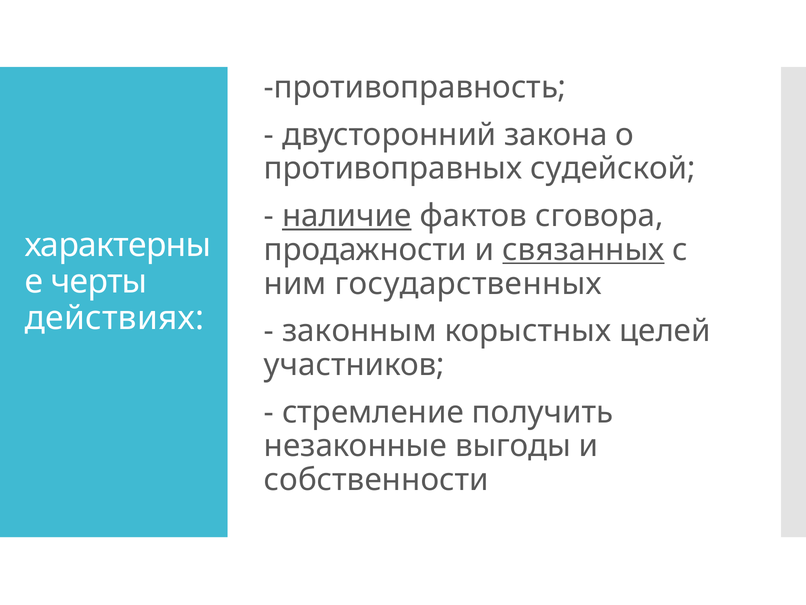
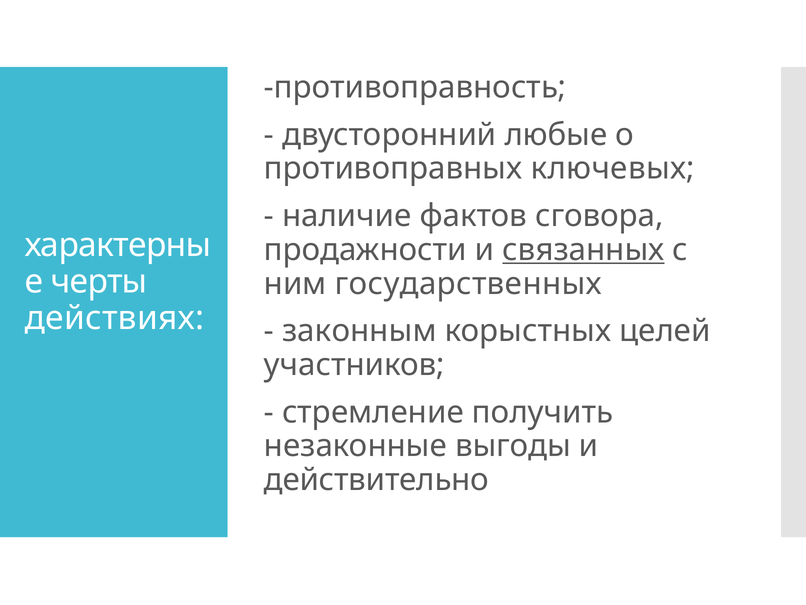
закона: закона -> любые (556, 135)
судейской: судейской -> ключевых (613, 168)
наличие underline: present -> none (347, 216)
собственности: собственности -> действительно (376, 480)
